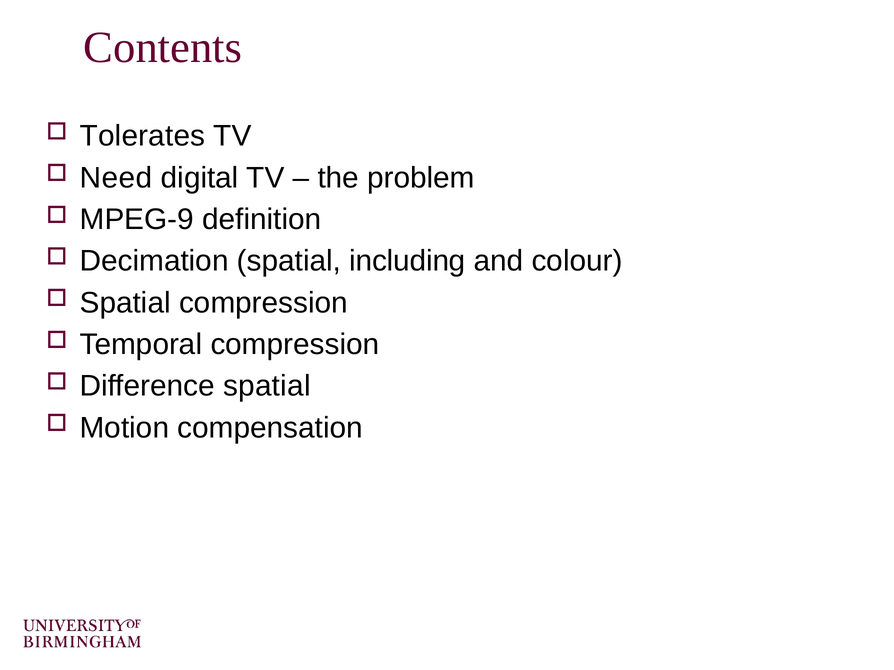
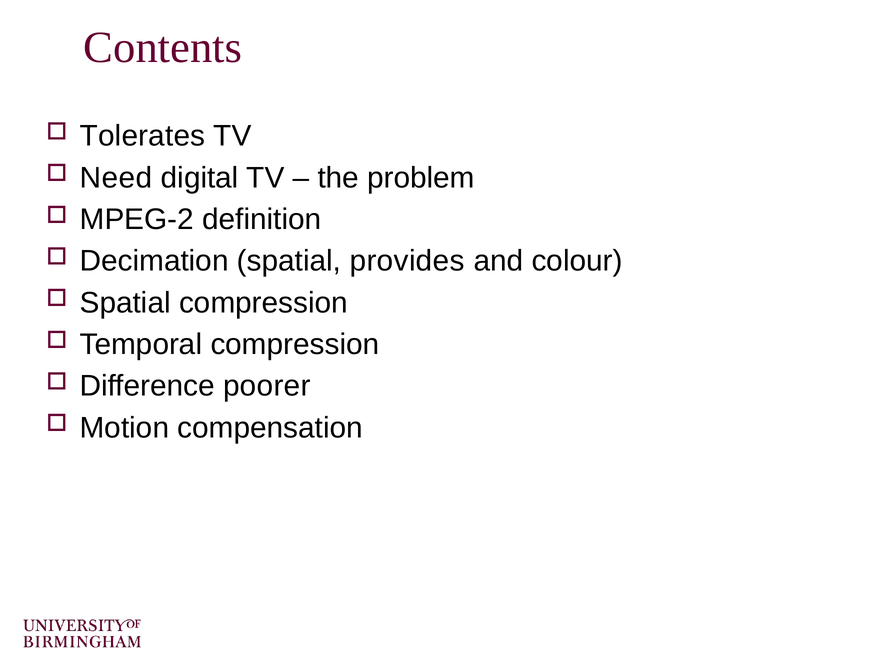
MPEG-9: MPEG-9 -> MPEG-2 (137, 220)
including: including -> provides (407, 261)
Difference spatial: spatial -> poorer (267, 386)
